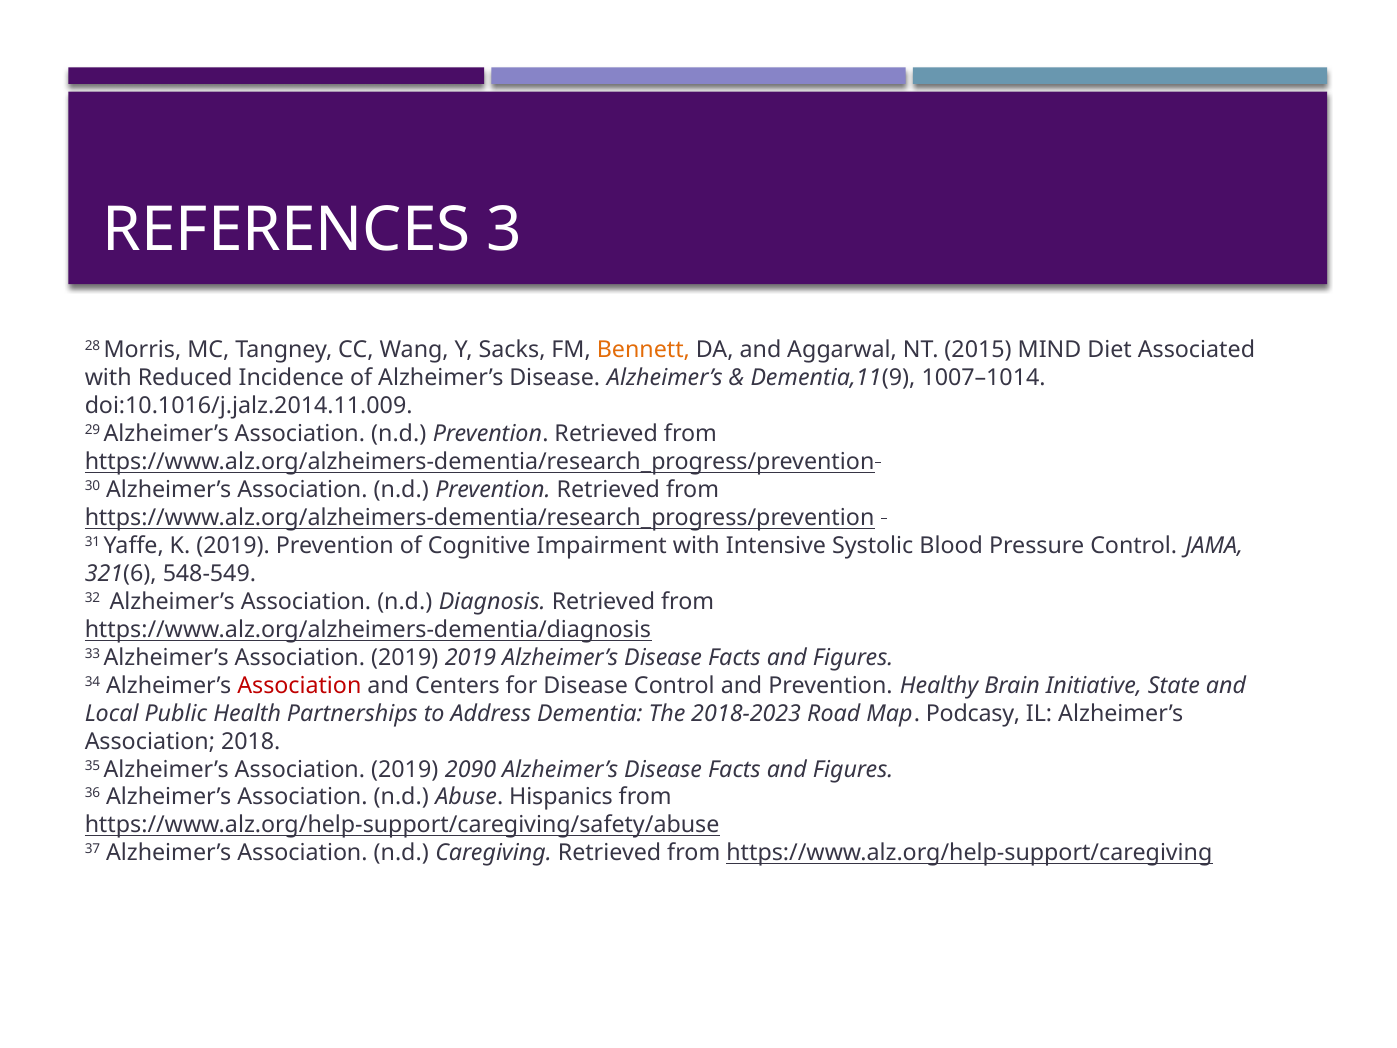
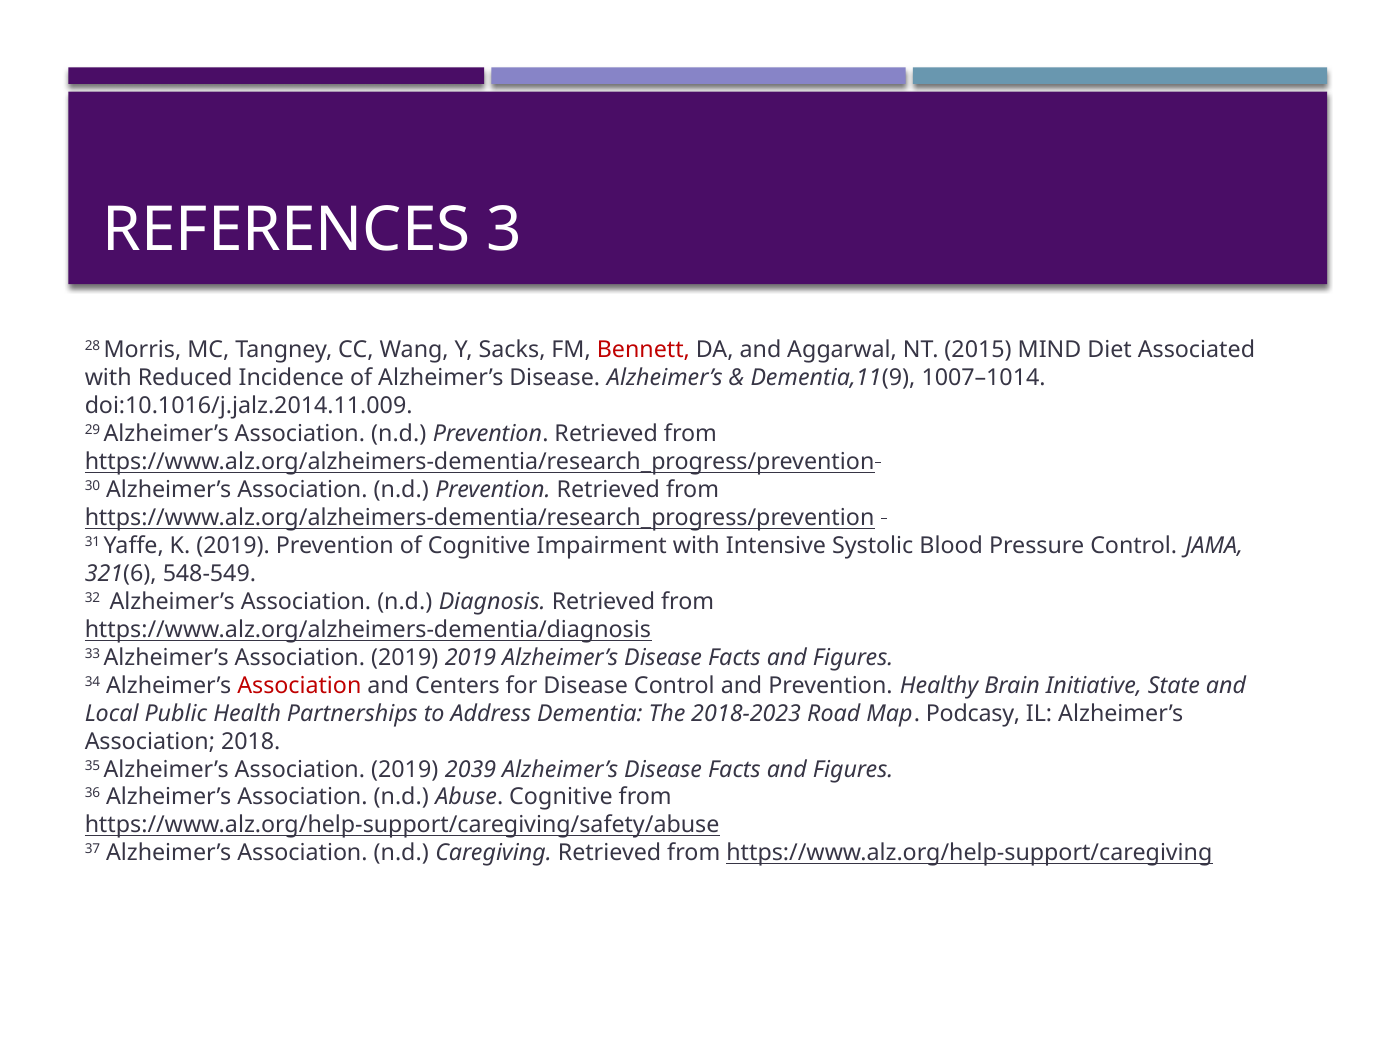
Bennett colour: orange -> red (643, 350)
2090: 2090 -> 2039 (471, 769)
Abuse Hispanics: Hispanics -> Cognitive (561, 797)
